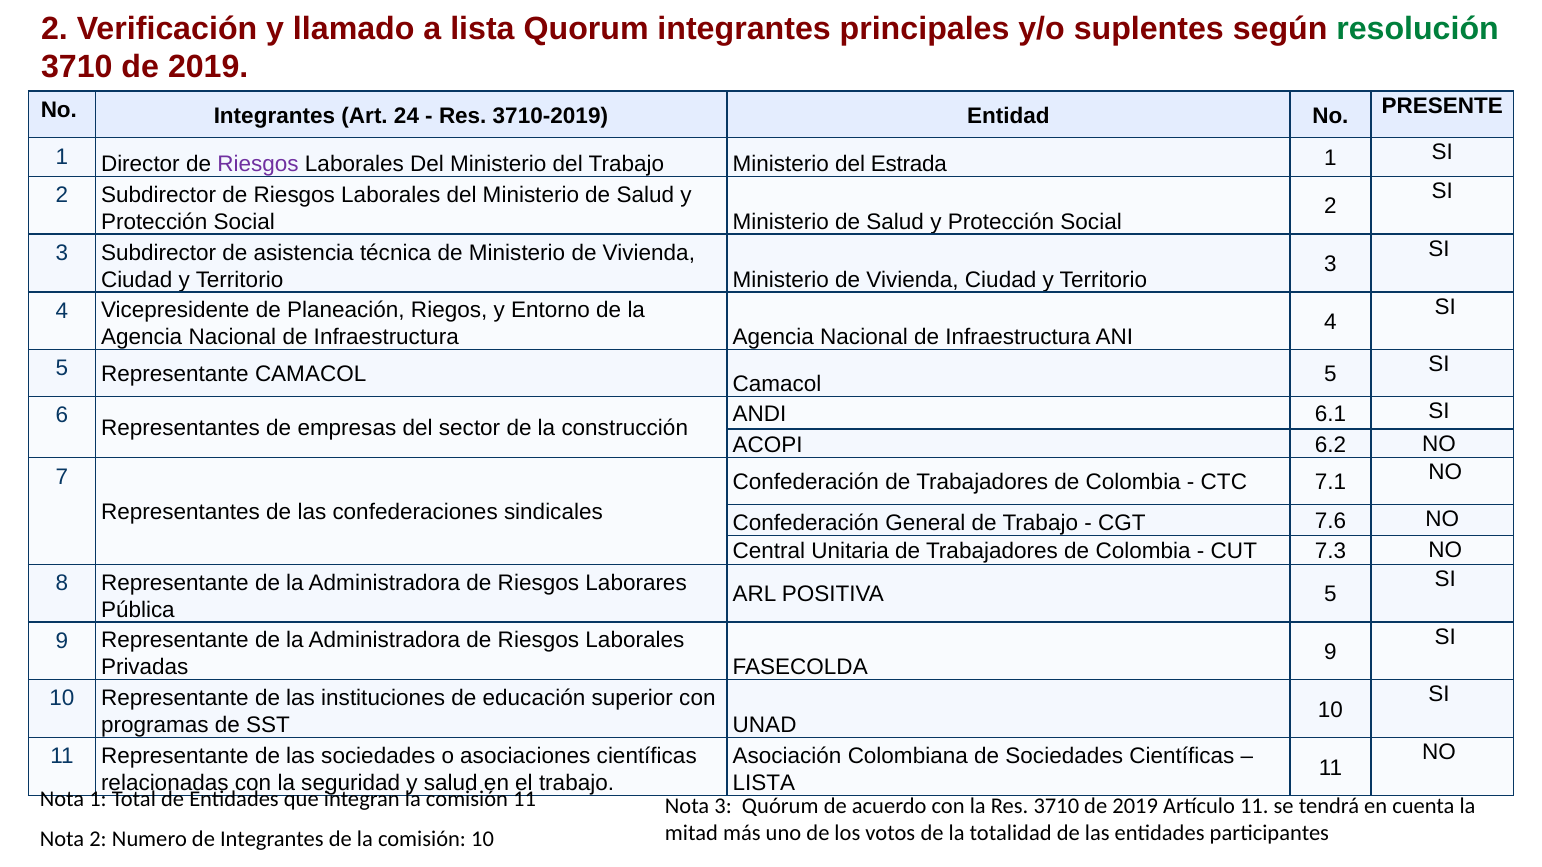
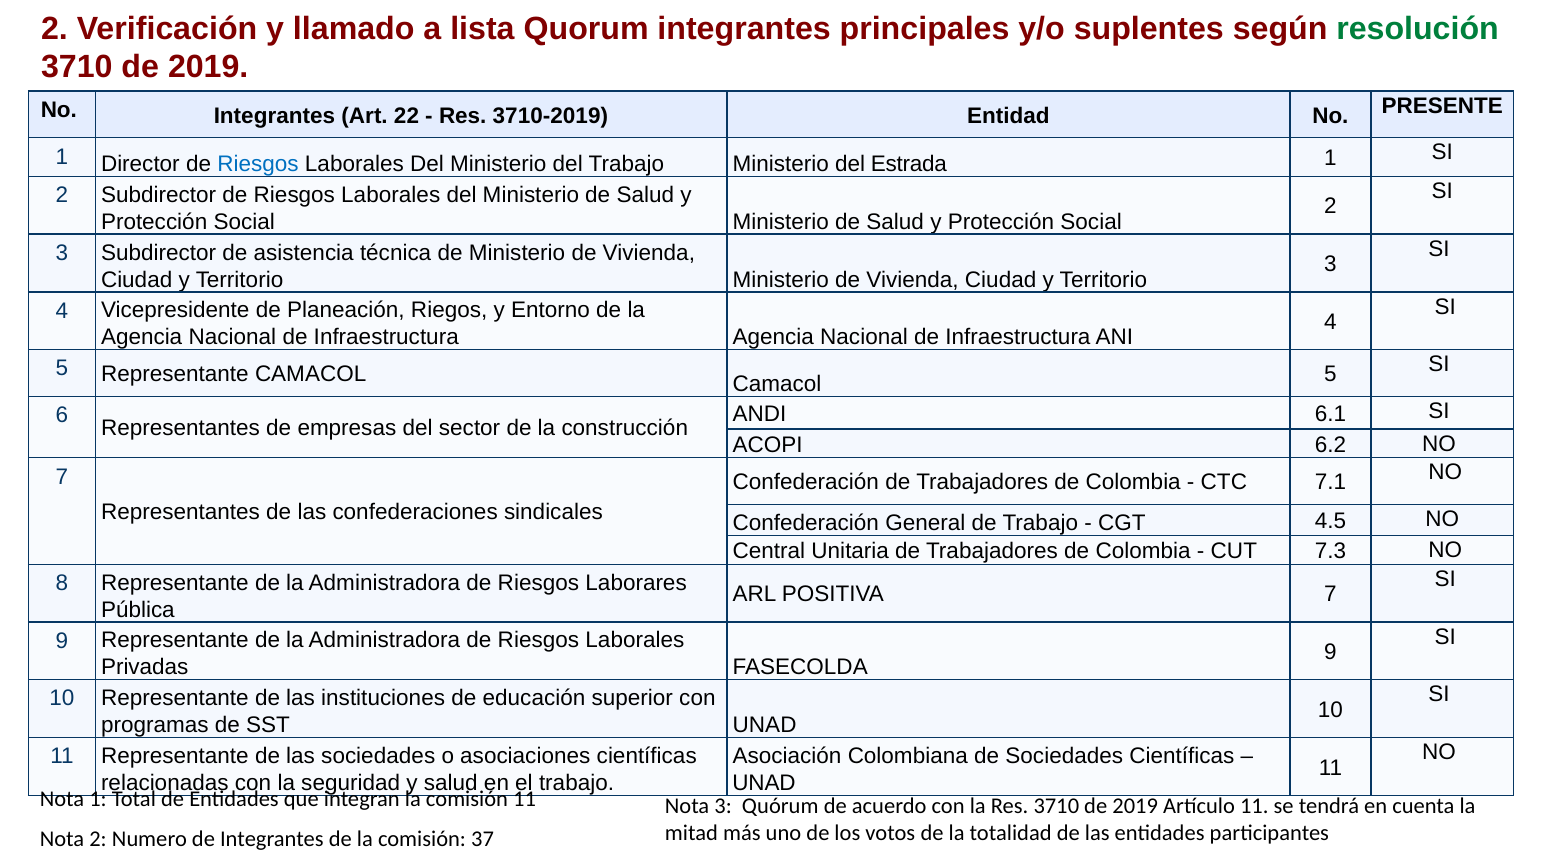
24: 24 -> 22 (406, 116)
Riesgos colour: purple -> blue (258, 164)
7.6: 7.6 -> 4.5 (1330, 521)
POSITIVA 5: 5 -> 7 (1330, 595)
LISTA: LISTA -> UNAD (764, 783)
comisión 10: 10 -> 37 (483, 839)
